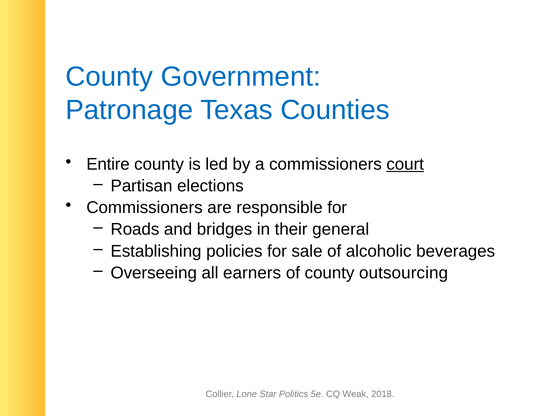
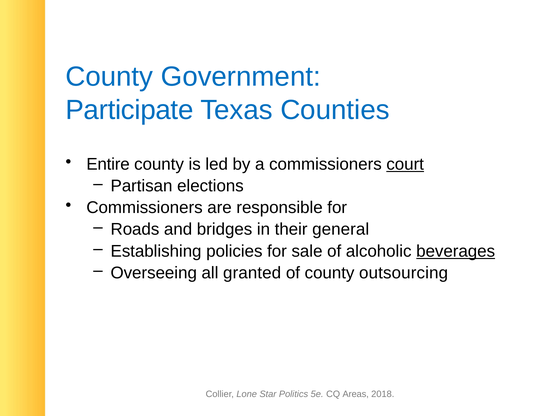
Patronage: Patronage -> Participate (129, 110)
beverages underline: none -> present (456, 251)
earners: earners -> granted (252, 272)
Weak: Weak -> Areas (356, 394)
